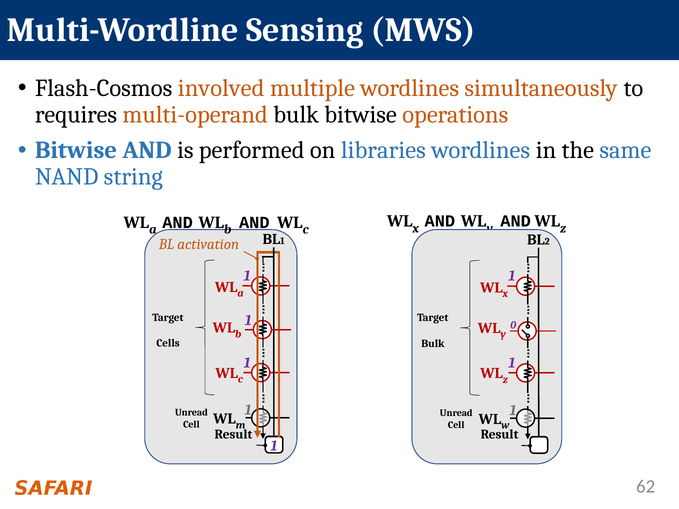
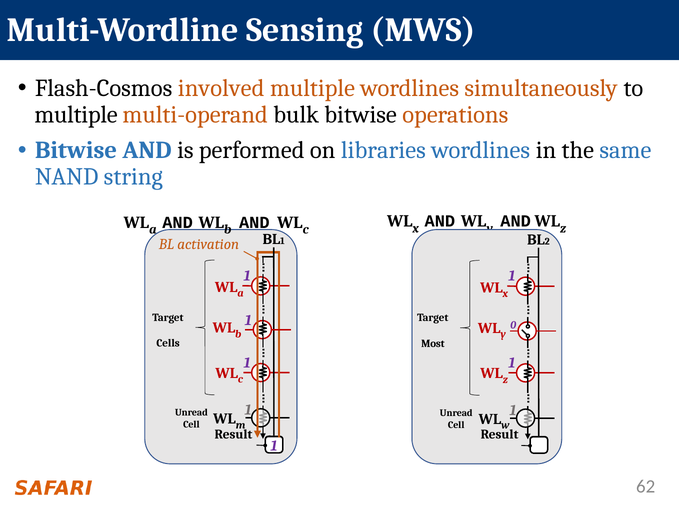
requires: requires -> multiple (76, 115)
Bulk: Bulk -> Most (433, 344)
